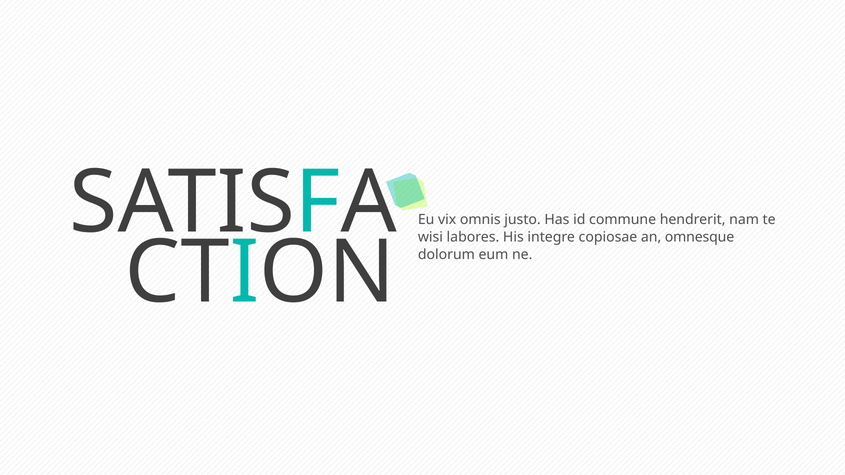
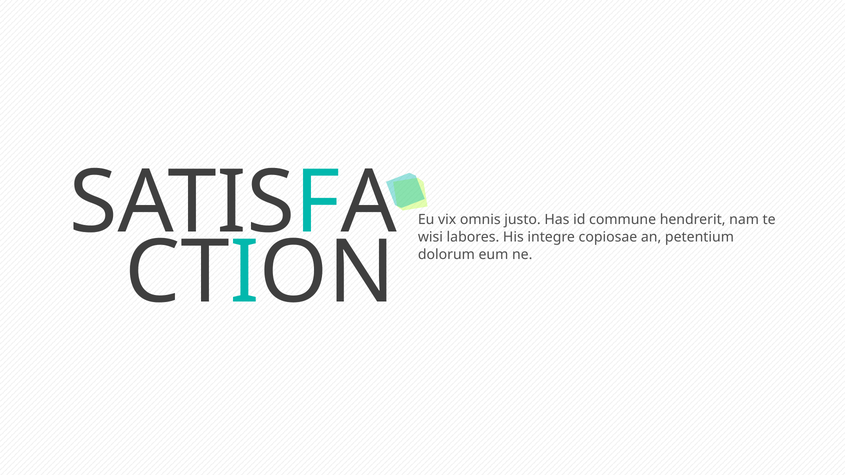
omnesque: omnesque -> petentium (699, 237)
